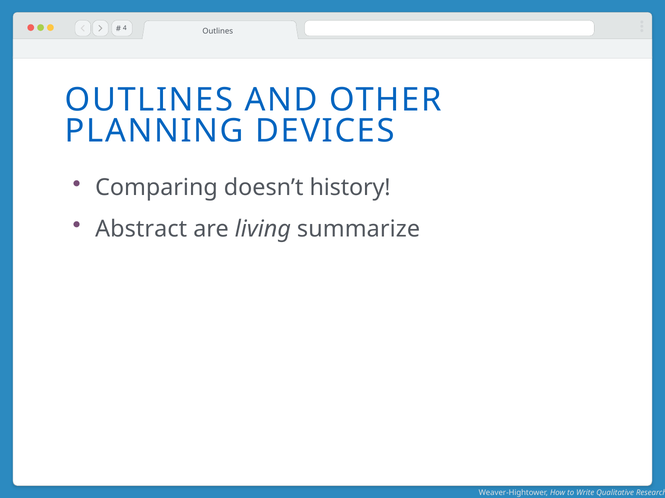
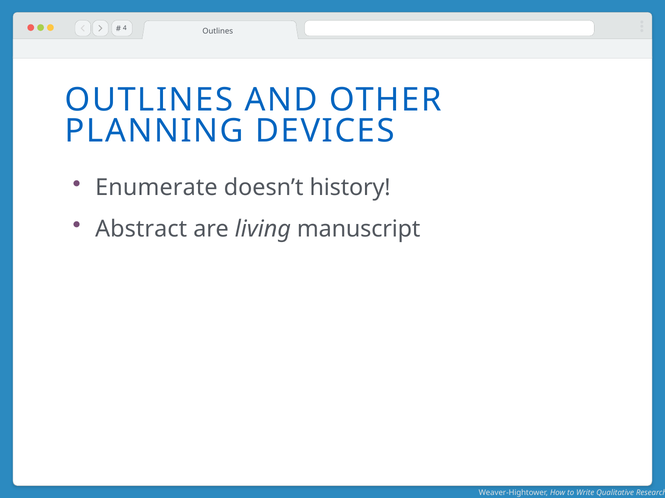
Comparing: Comparing -> Enumerate (156, 188)
summarize: summarize -> manuscript (359, 229)
